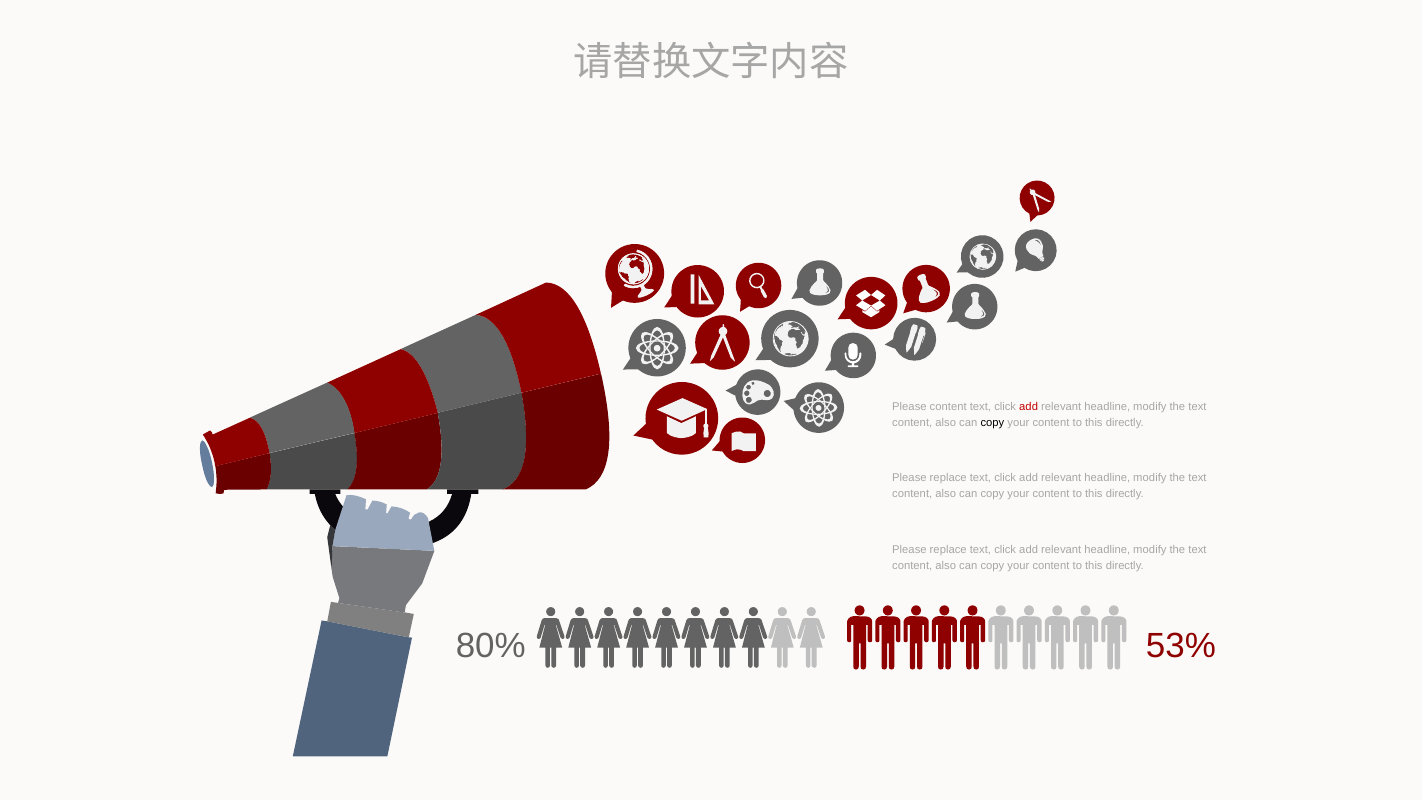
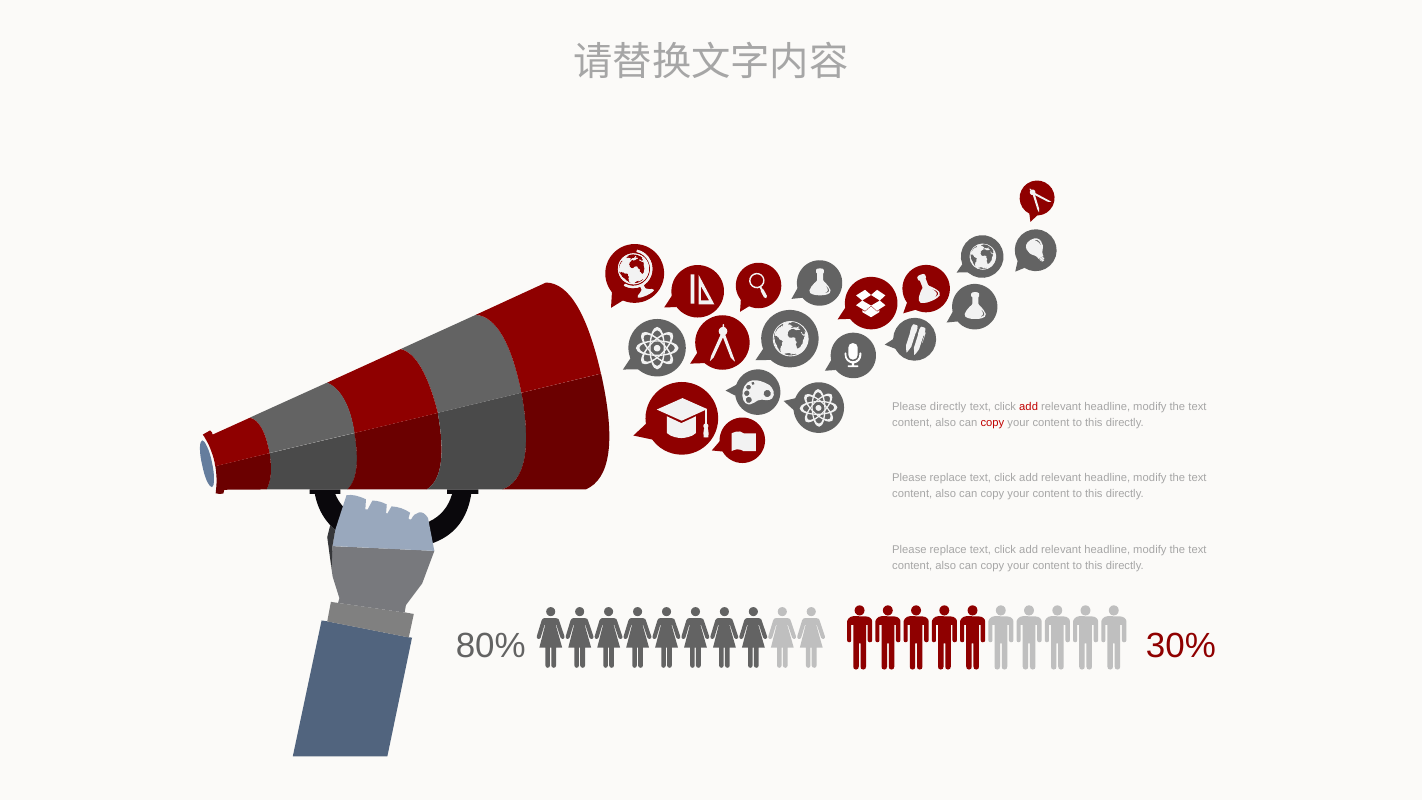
Please content: content -> directly (948, 406)
copy colour: black -> red (992, 422)
53%: 53% -> 30% (1181, 646)
